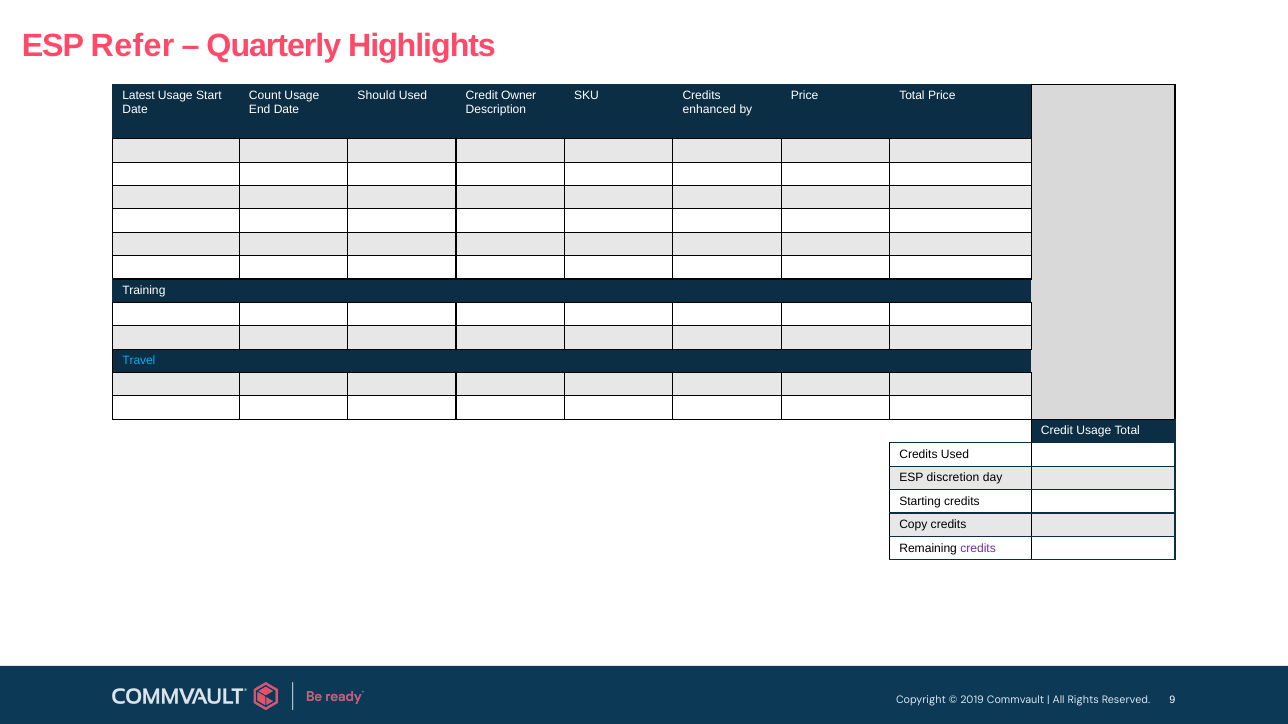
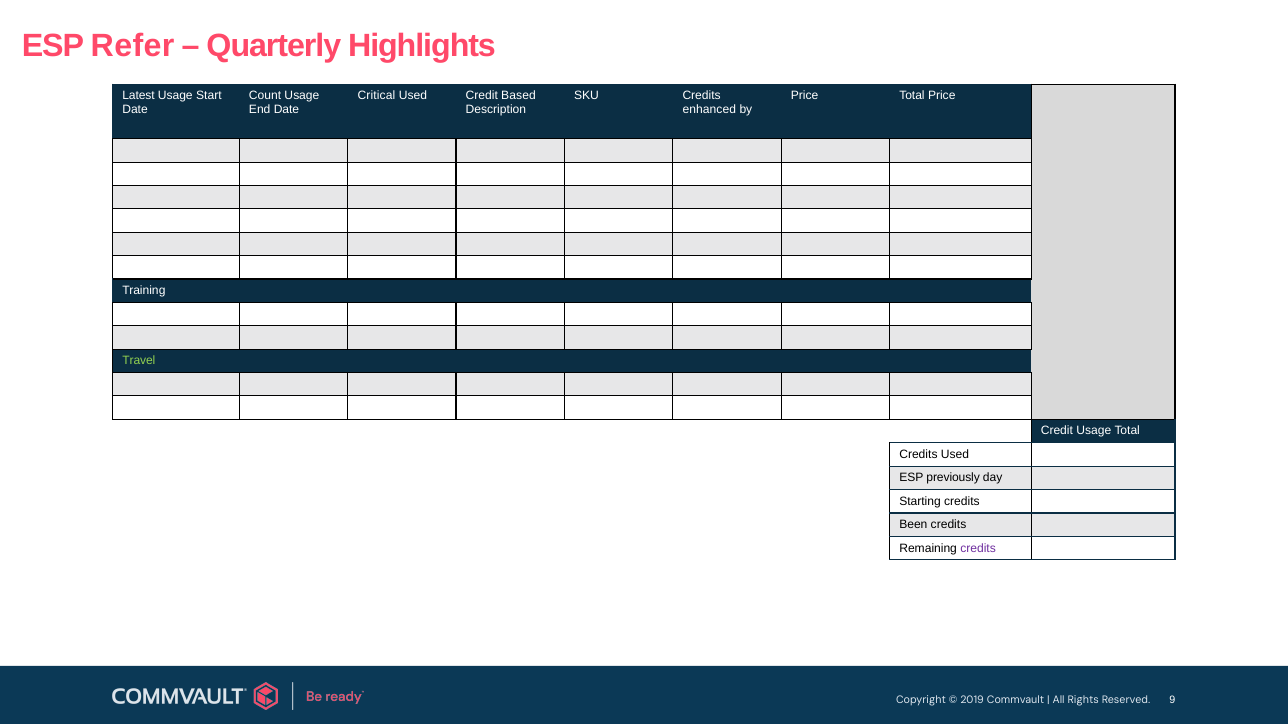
Should: Should -> Critical (376, 96)
Owner: Owner -> Based (519, 96)
Travel colour: light blue -> light green (139, 361)
discretion: discretion -> previously (953, 478)
Copy: Copy -> Been (913, 525)
